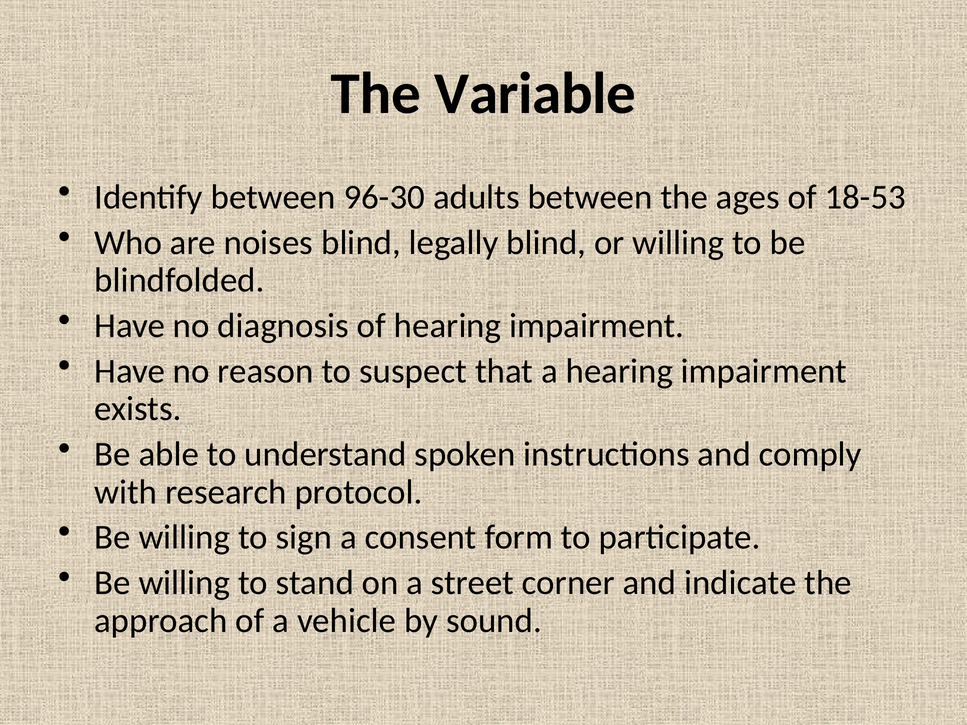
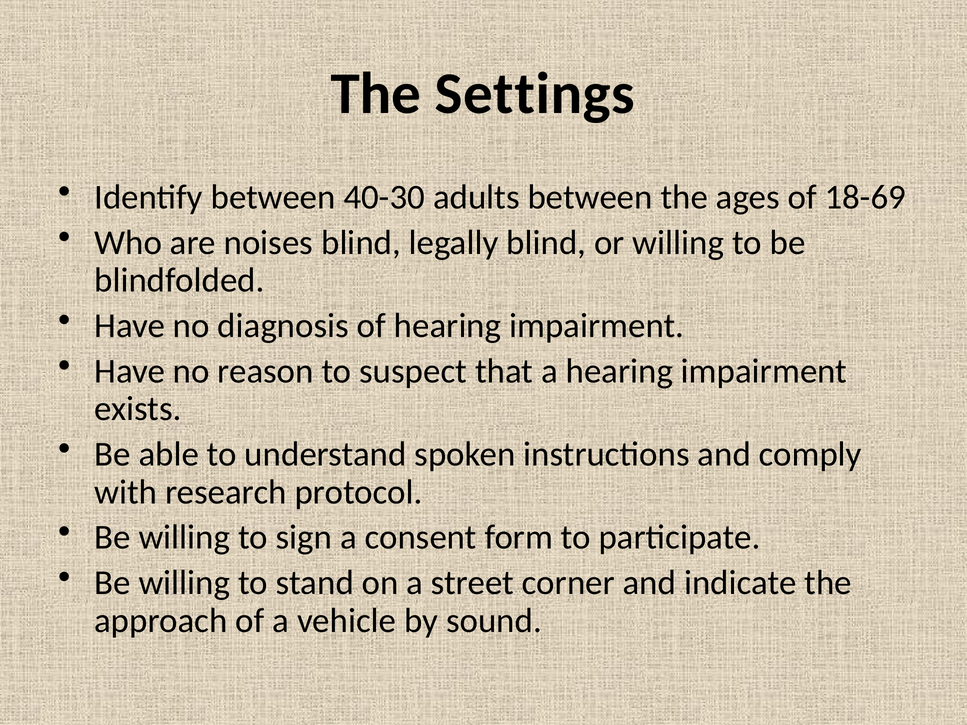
Variable: Variable -> Settings (535, 94)
96-30: 96-30 -> 40-30 (384, 197)
18-53: 18-53 -> 18-69 (865, 197)
